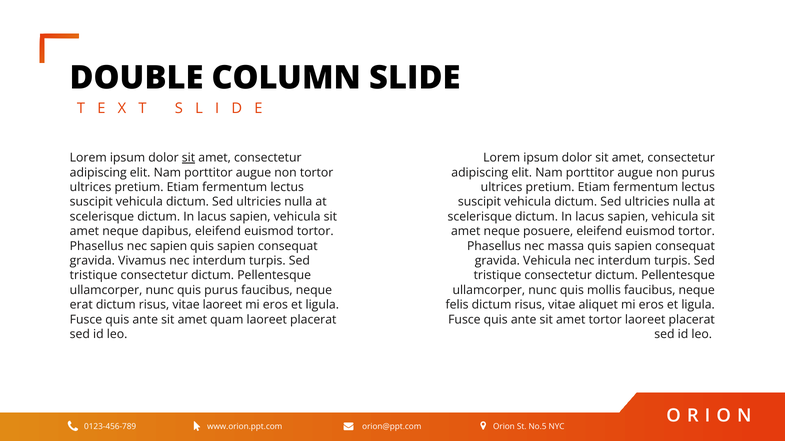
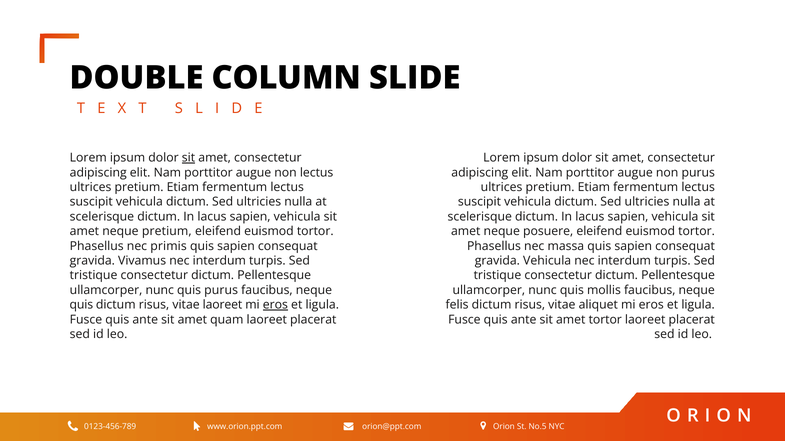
non tortor: tortor -> lectus (317, 173)
neque dapibus: dapibus -> pretium (167, 232)
nec sapien: sapien -> primis (169, 246)
erat: erat -> quis (81, 305)
eros underline: none -> present (275, 305)
